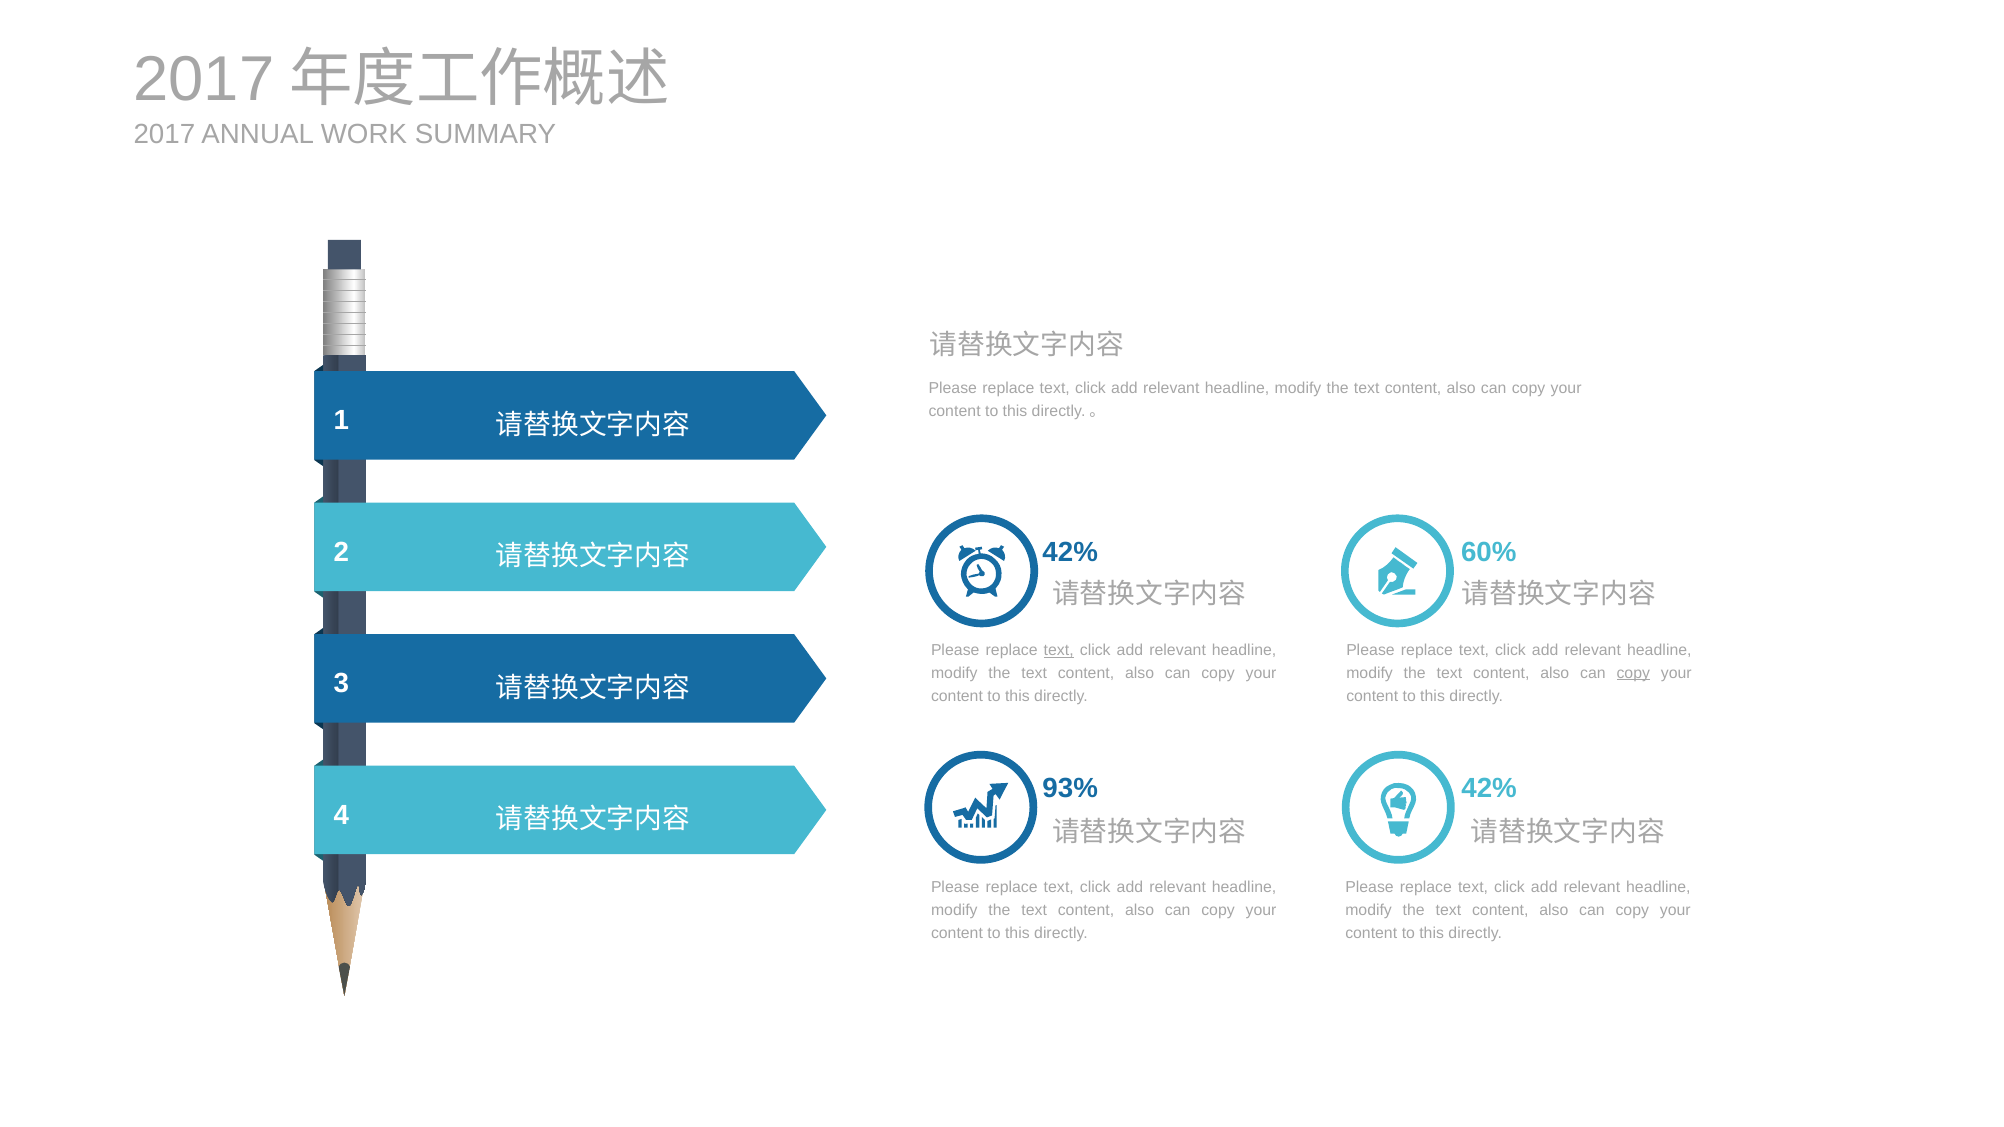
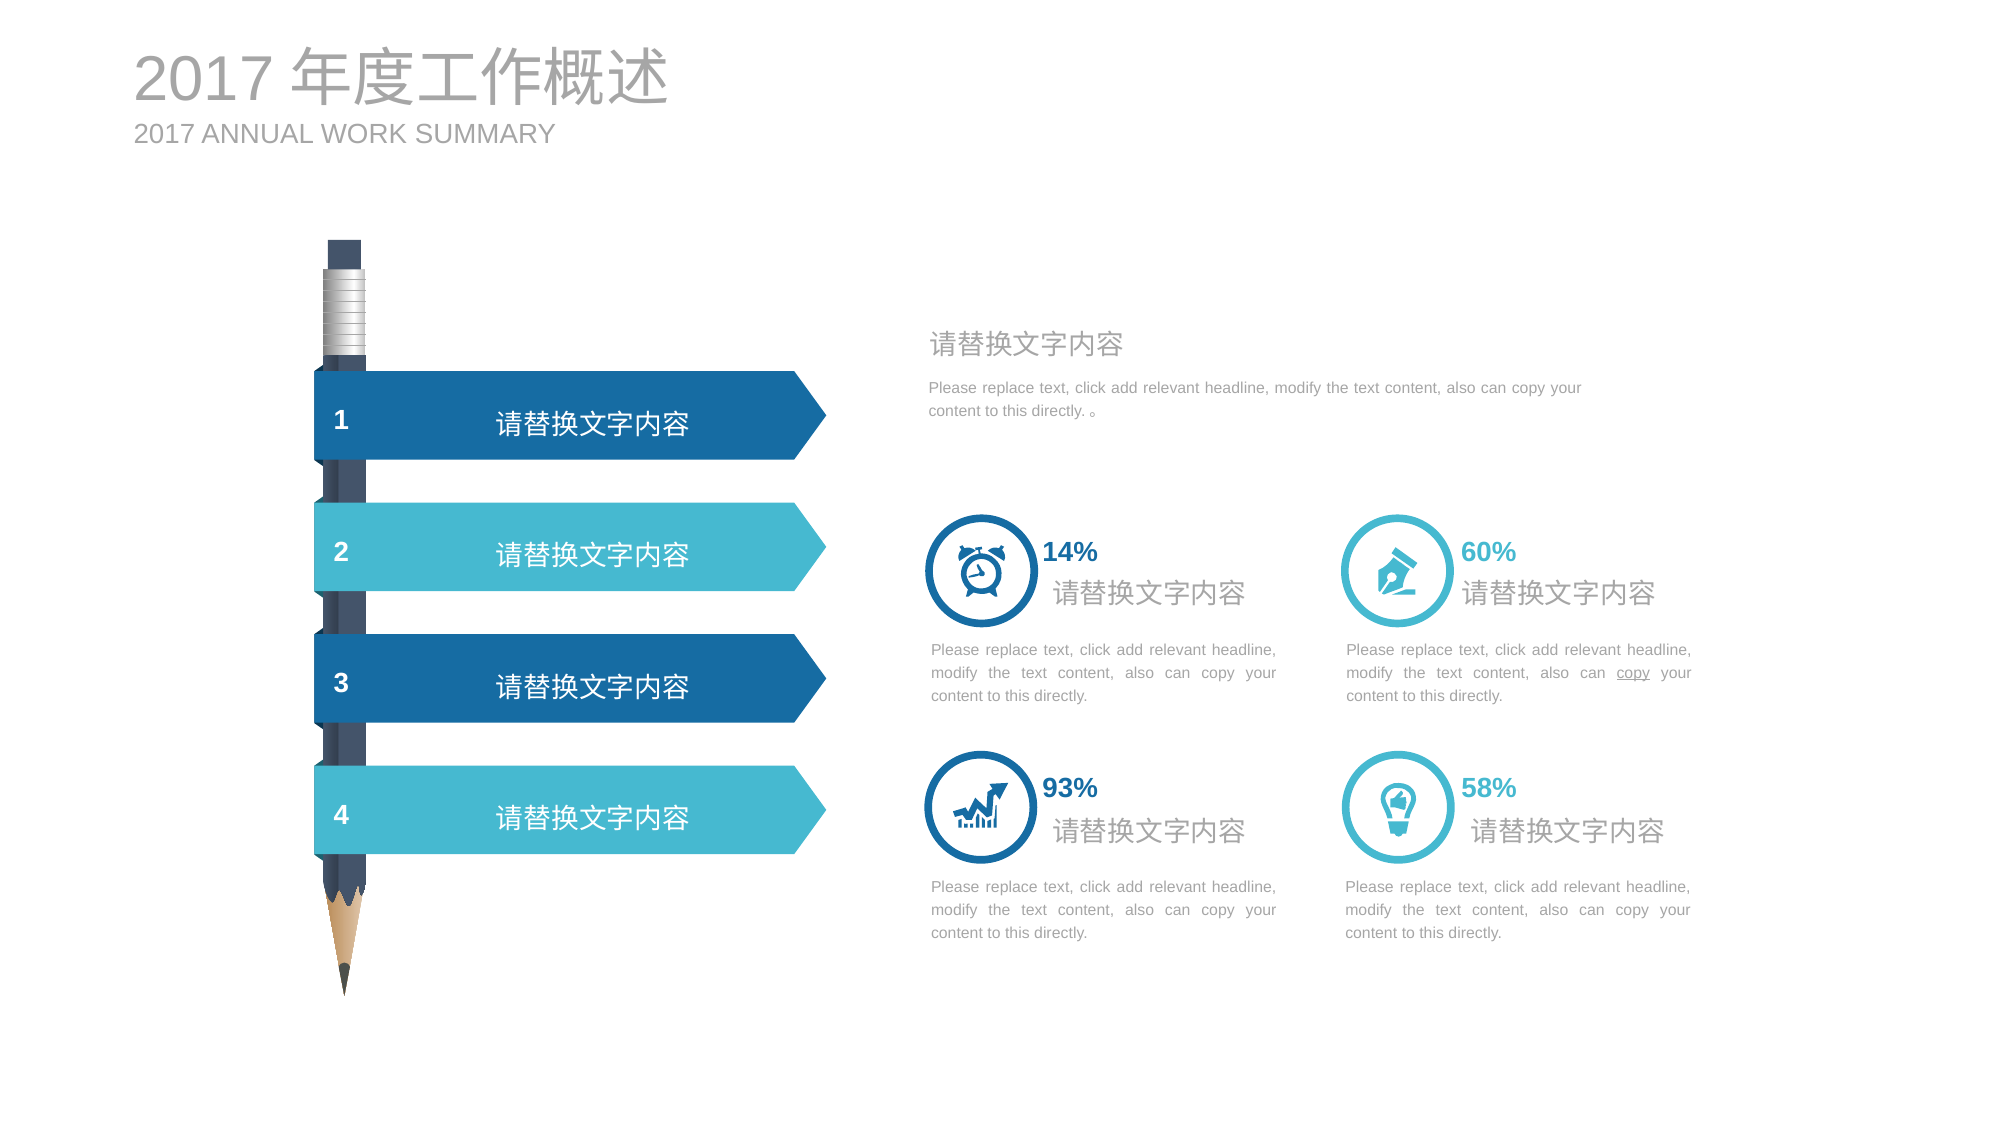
42%: 42% -> 14% (1070, 553)
text underline: present -> none (1059, 650)
42%: 42% -> 58% (1489, 788)
